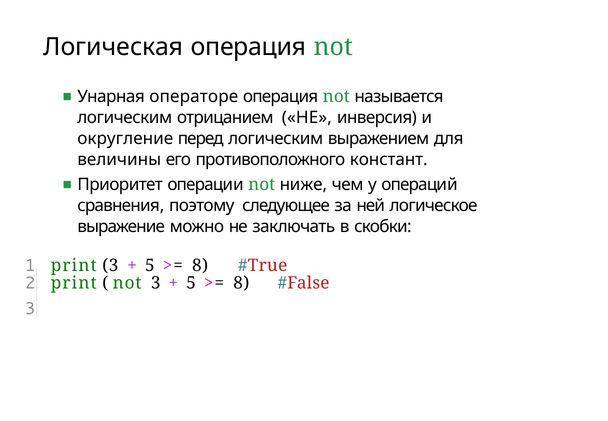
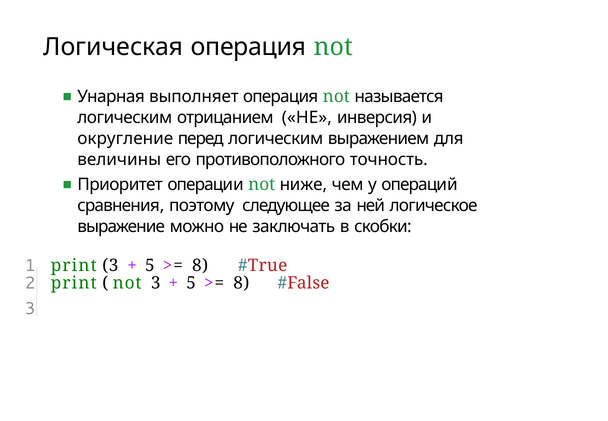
операторе: операторе -> выполняет (194, 97)
констант: констант -> точность (389, 160)
